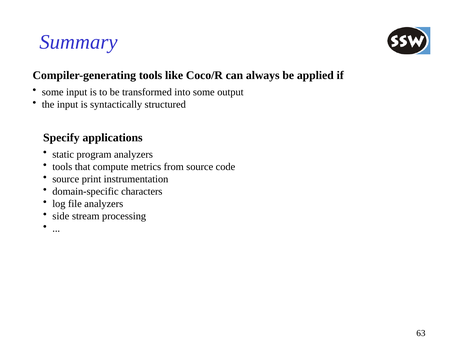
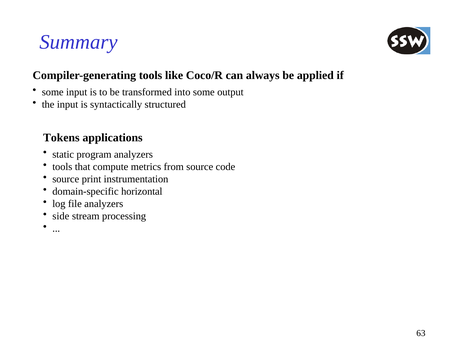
Specify: Specify -> Tokens (61, 138)
characters: characters -> horizontal (142, 192)
